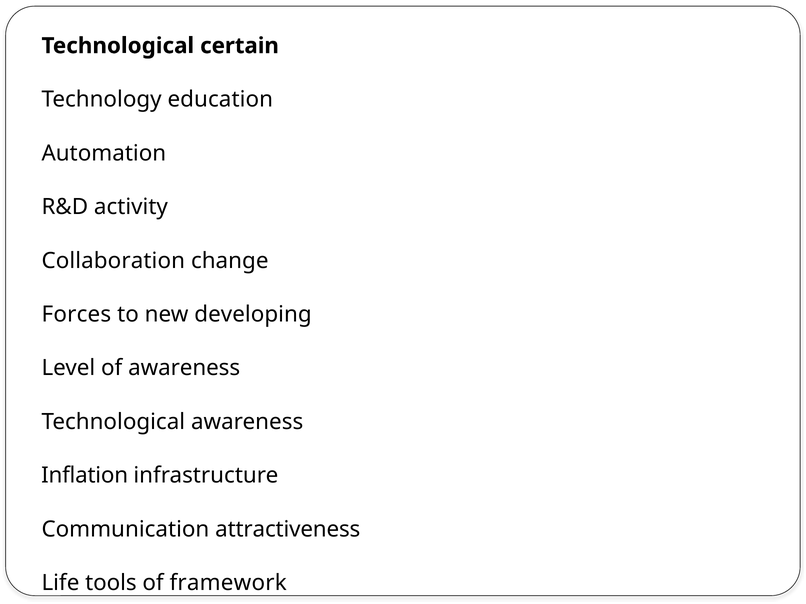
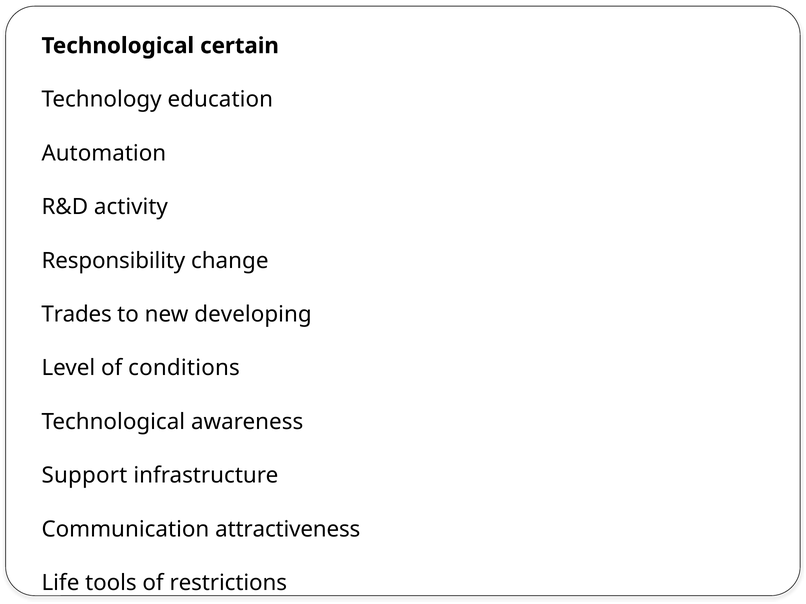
Collaboration: Collaboration -> Responsibility (113, 261)
Forces: Forces -> Trades (77, 315)
of awareness: awareness -> conditions (184, 368)
Inflation: Inflation -> Support (84, 476)
framework: framework -> restrictions (228, 583)
